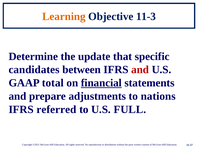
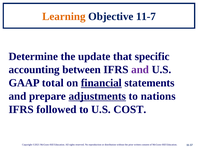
11-3: 11-3 -> 11-7 (146, 16)
candidates: candidates -> accounting (34, 69)
and colour: red -> purple (140, 69)
adjustments underline: none -> present (97, 96)
referred: referred -> followed (56, 109)
FULL: FULL -> COST (130, 109)
